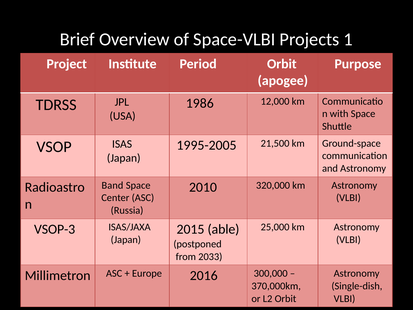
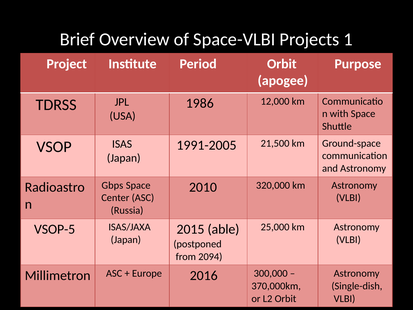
1995-2005: 1995-2005 -> 1991-2005 (207, 145)
Band: Band -> Gbps (112, 185)
VSOP-3: VSOP-3 -> VSOP-5 (55, 229)
2033: 2033 -> 2094 (210, 256)
